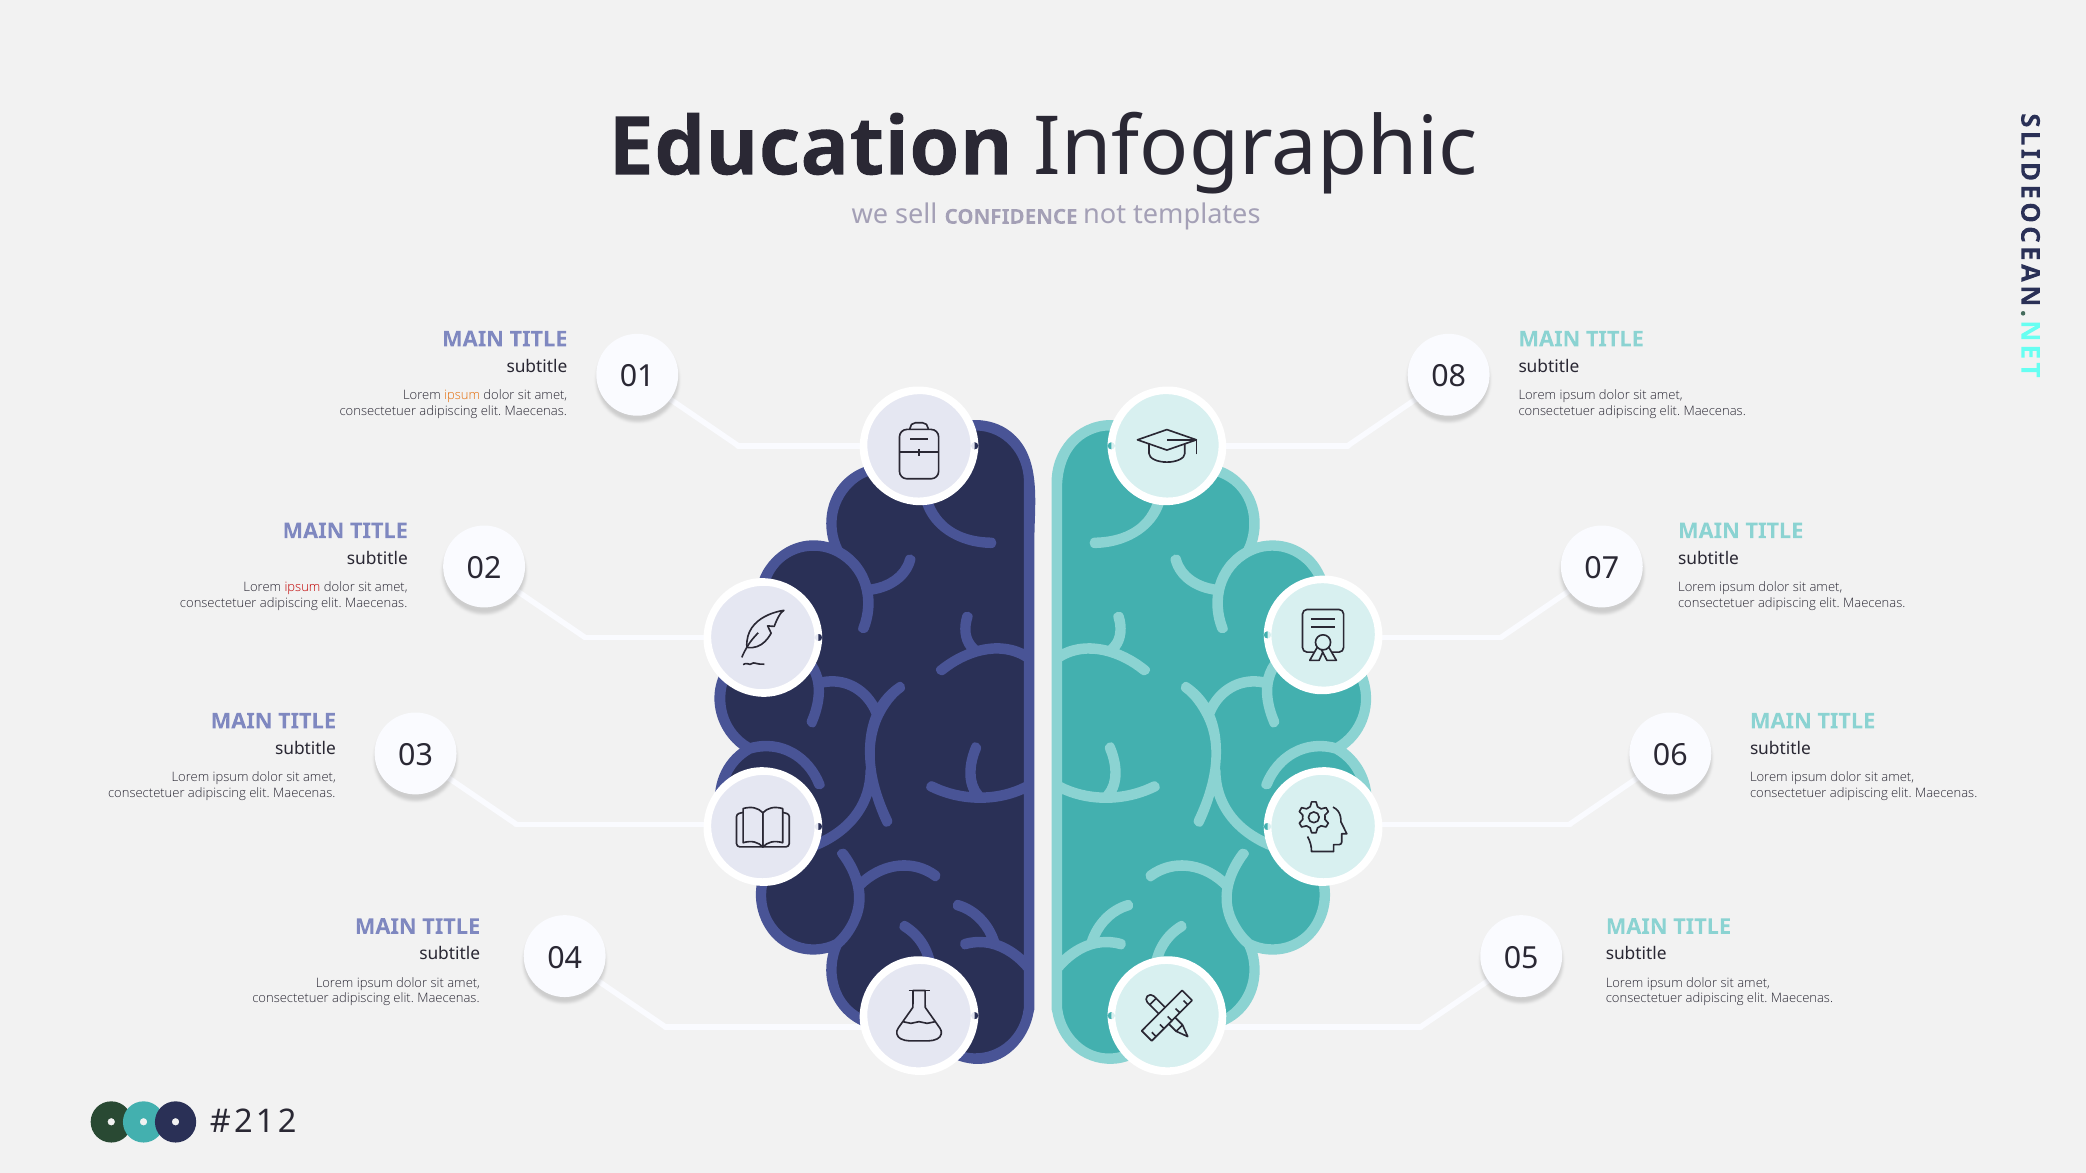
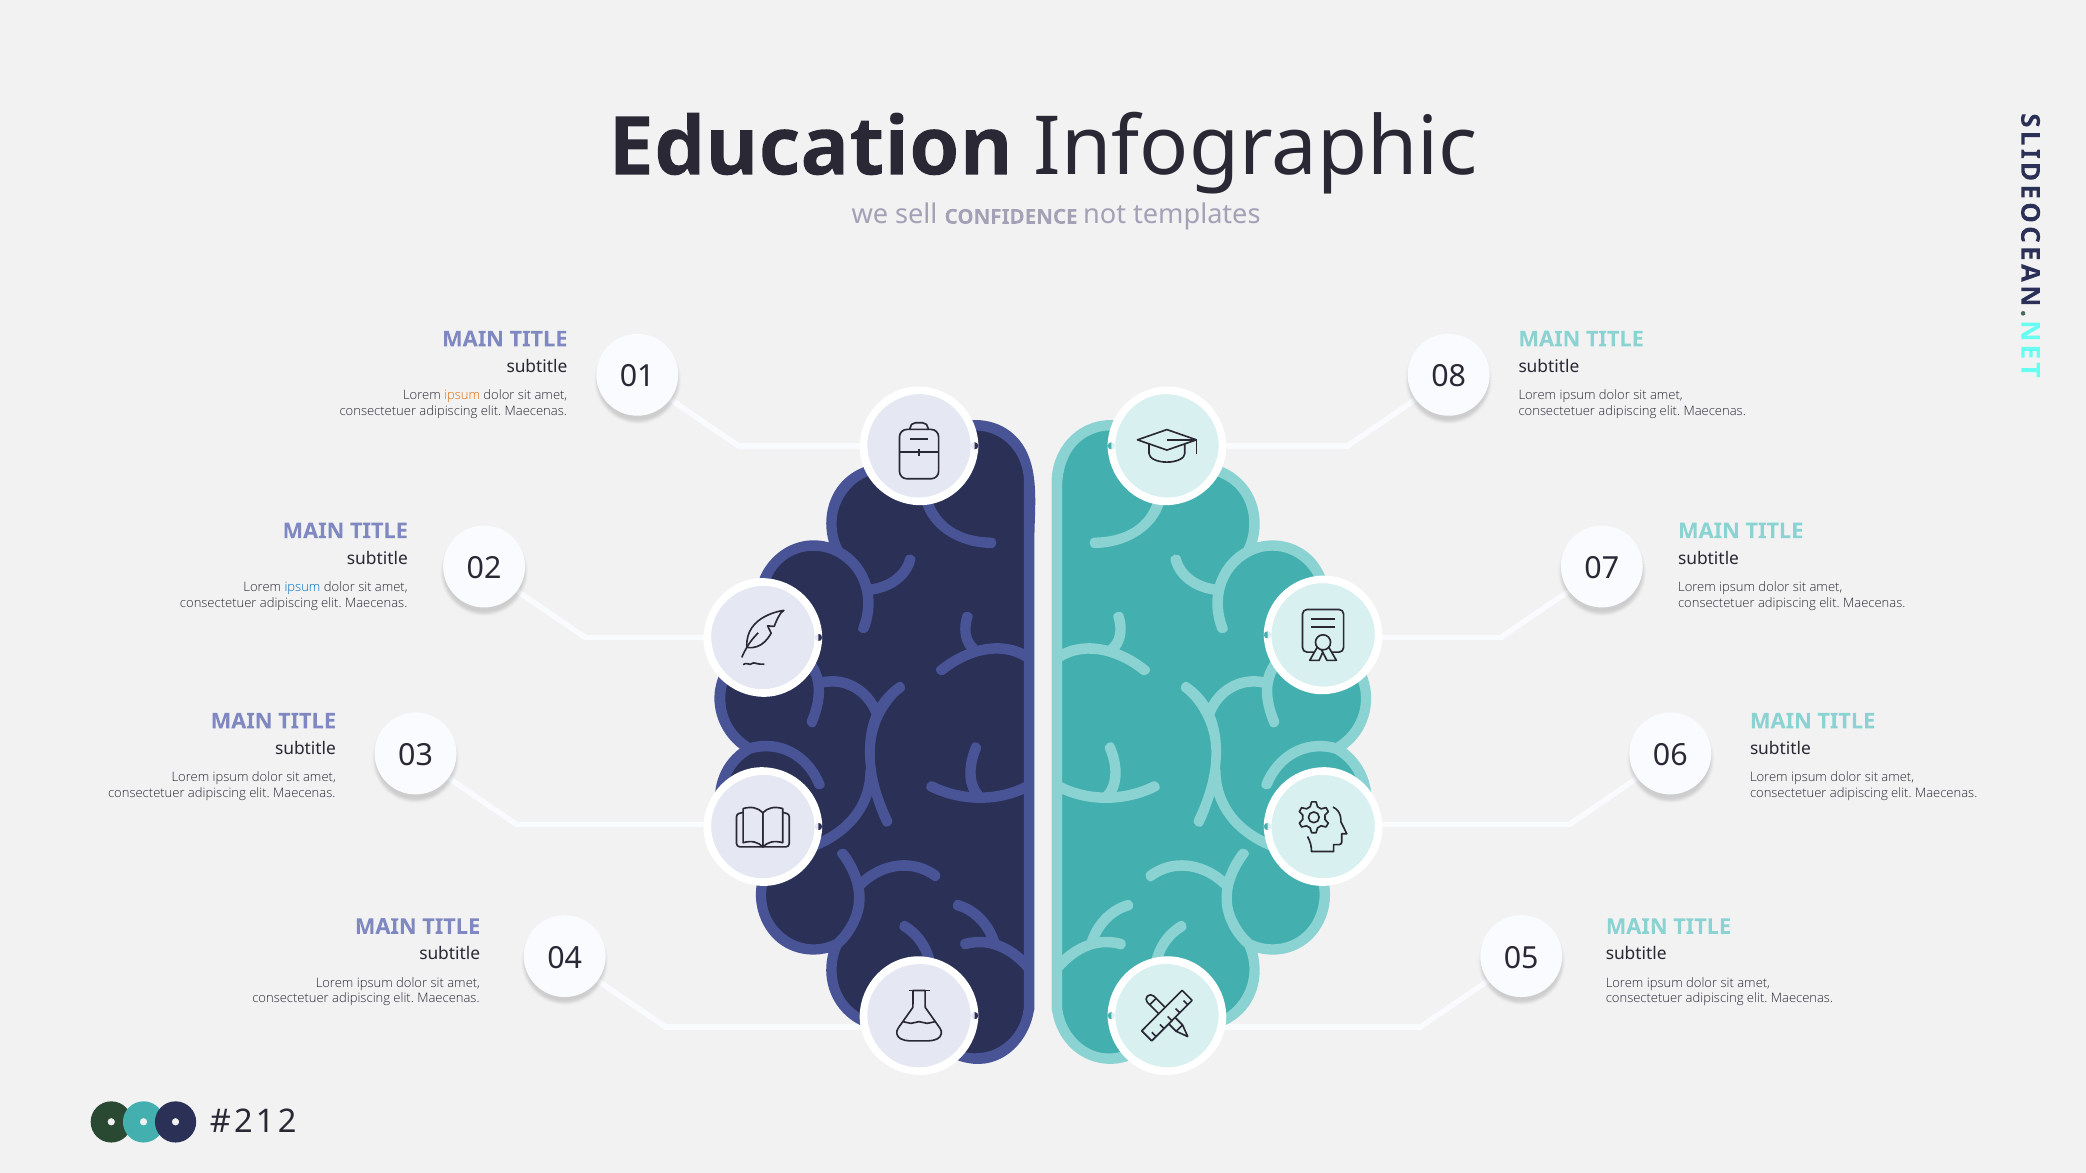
ipsum colour: red -> blue (302, 587)
